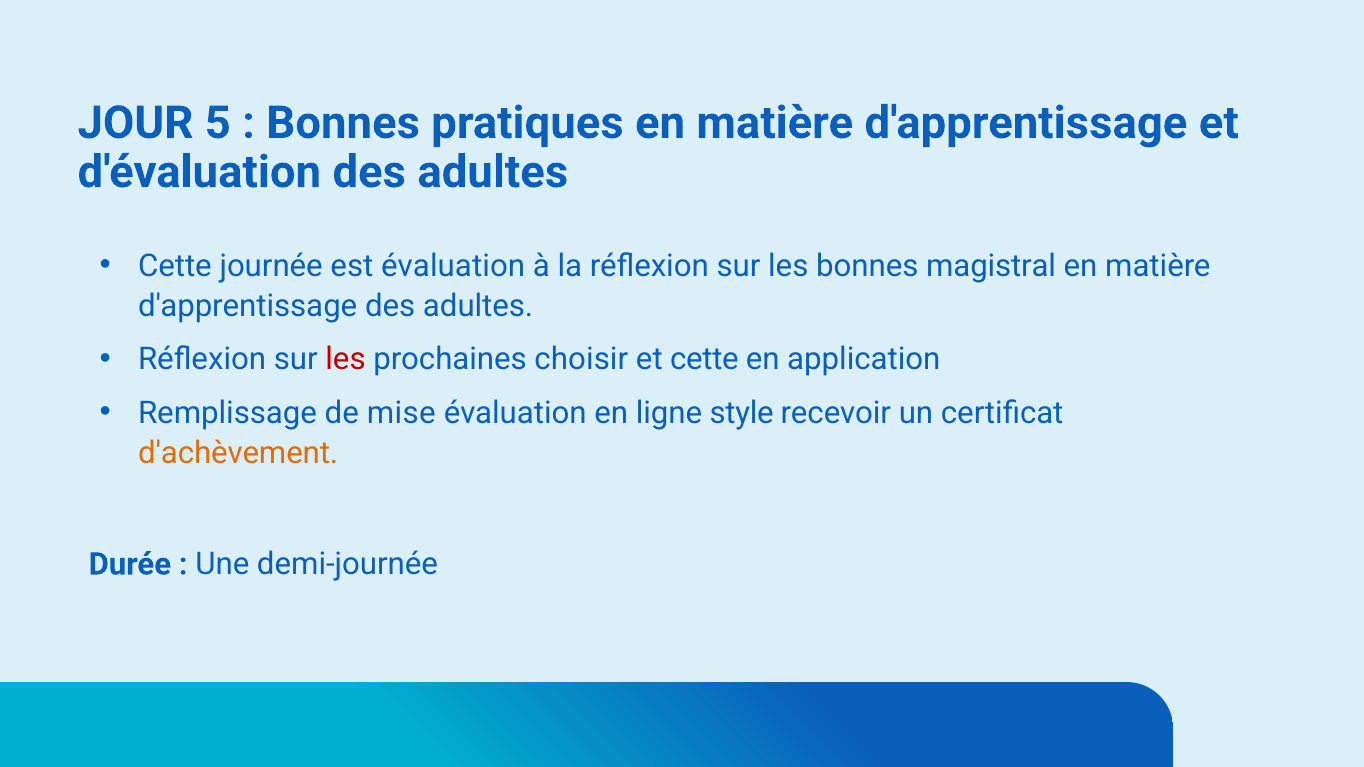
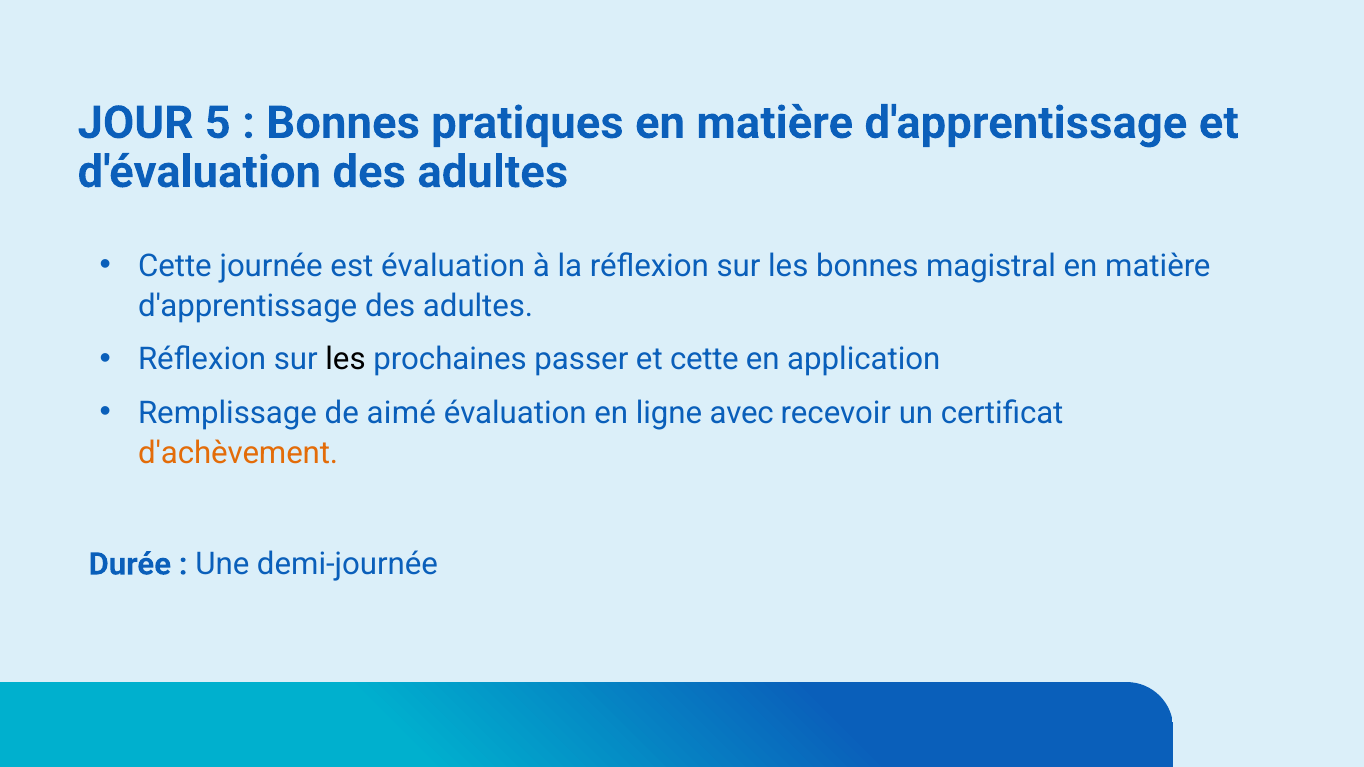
les colour: red -> black (346, 360)
choisir: choisir -> passer (581, 360)
mise: mise -> aimé (401, 413)
style: style -> avec (742, 413)
